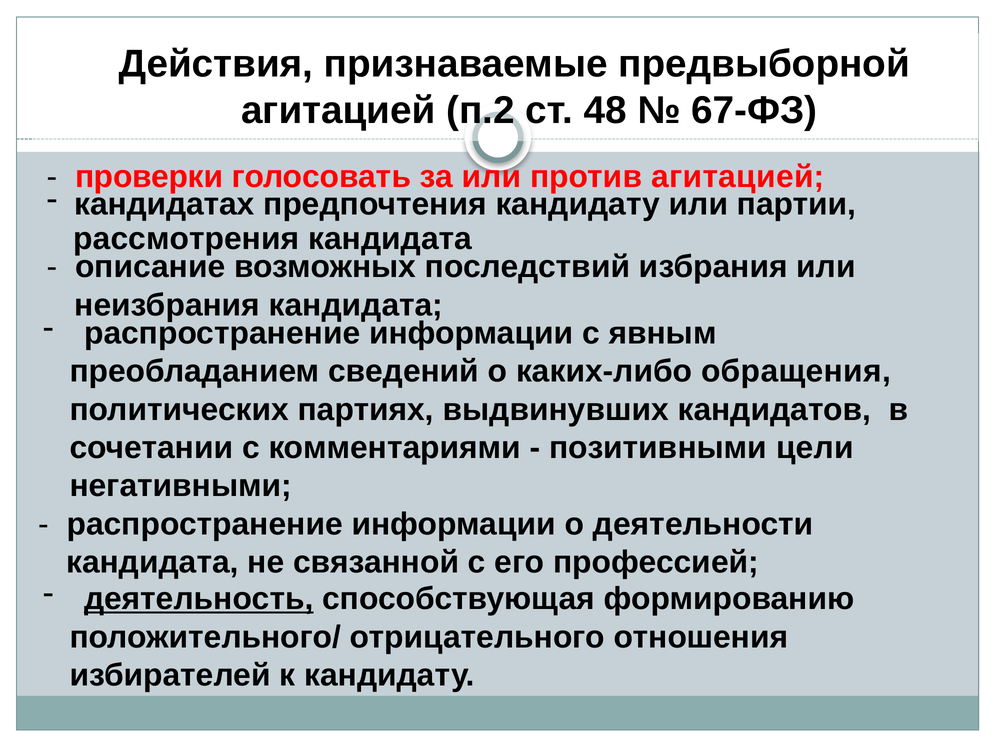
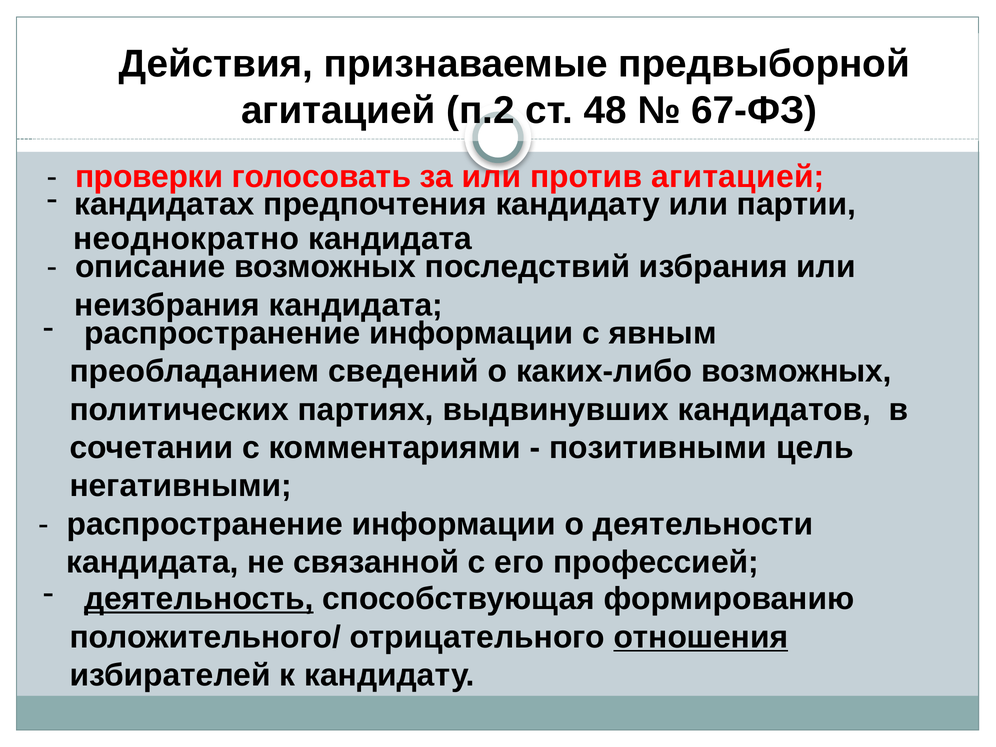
рассмотрения: рассмотрения -> неоднократно (186, 239)
каких-либо обращения: обращения -> возможных (796, 371)
цели: цели -> цель (815, 448)
отношения underline: none -> present (701, 637)
